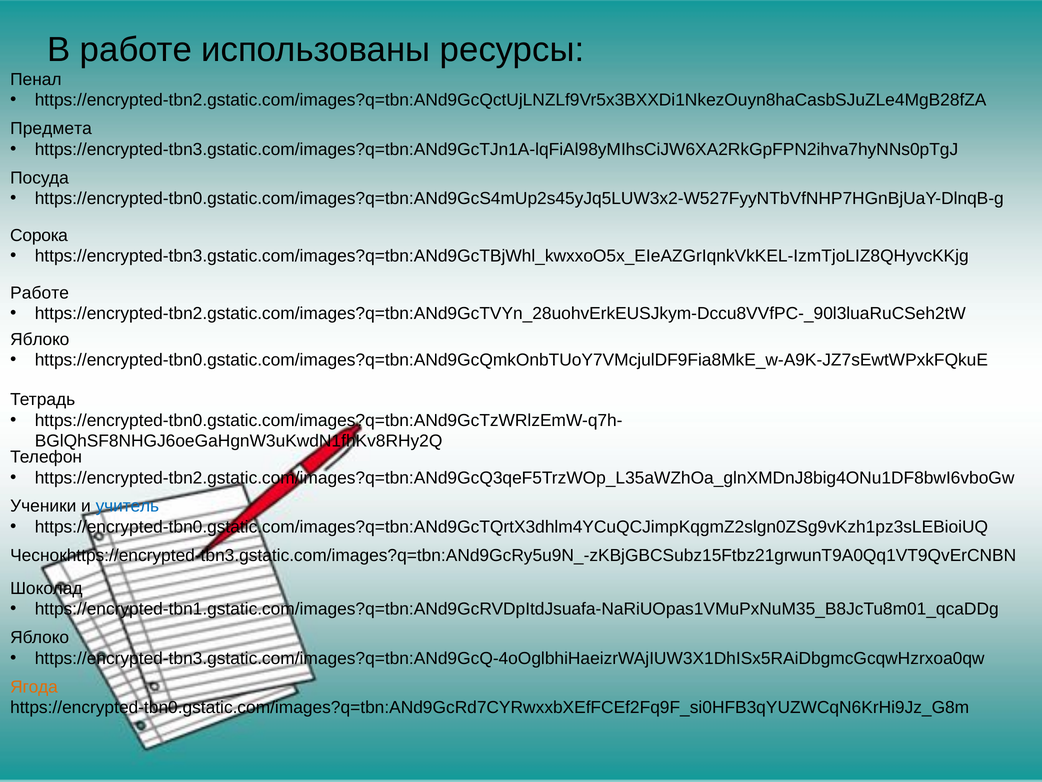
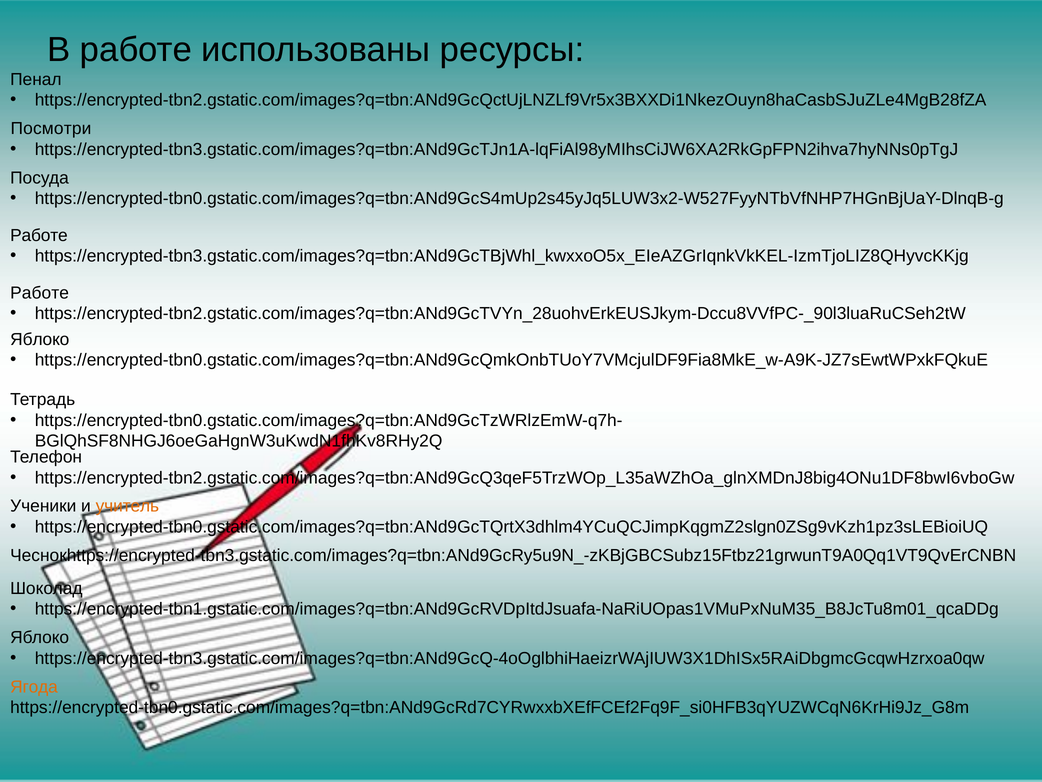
Предмета: Предмета -> Посмотри (51, 128)
Сорока: Сорока -> Работе (39, 235)
учитель colour: blue -> orange (127, 506)
